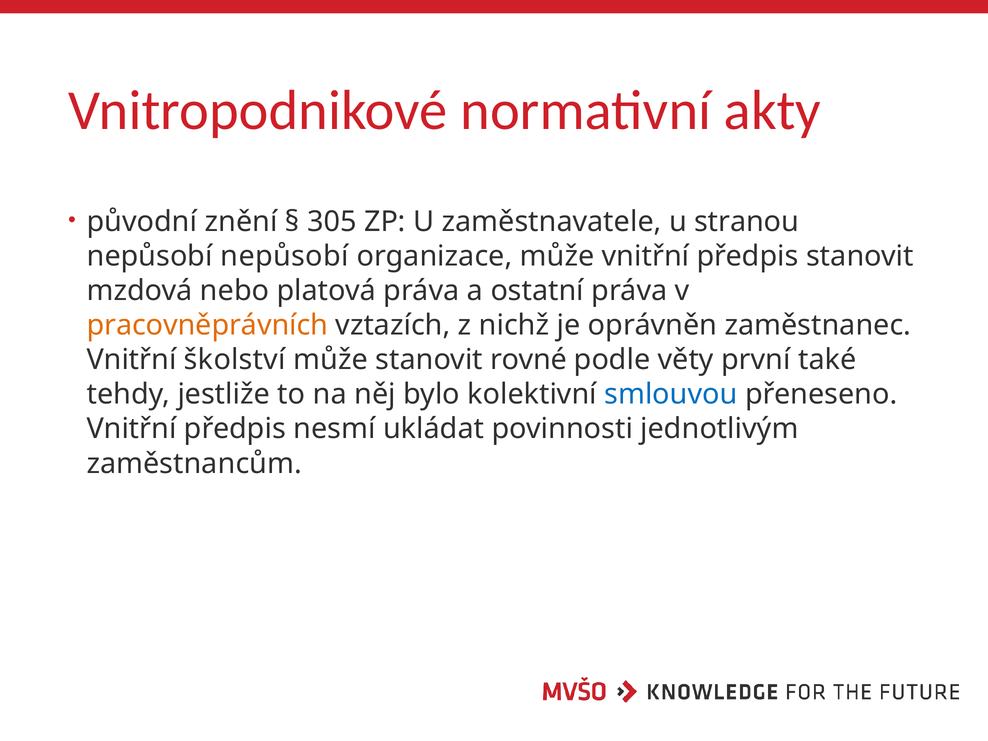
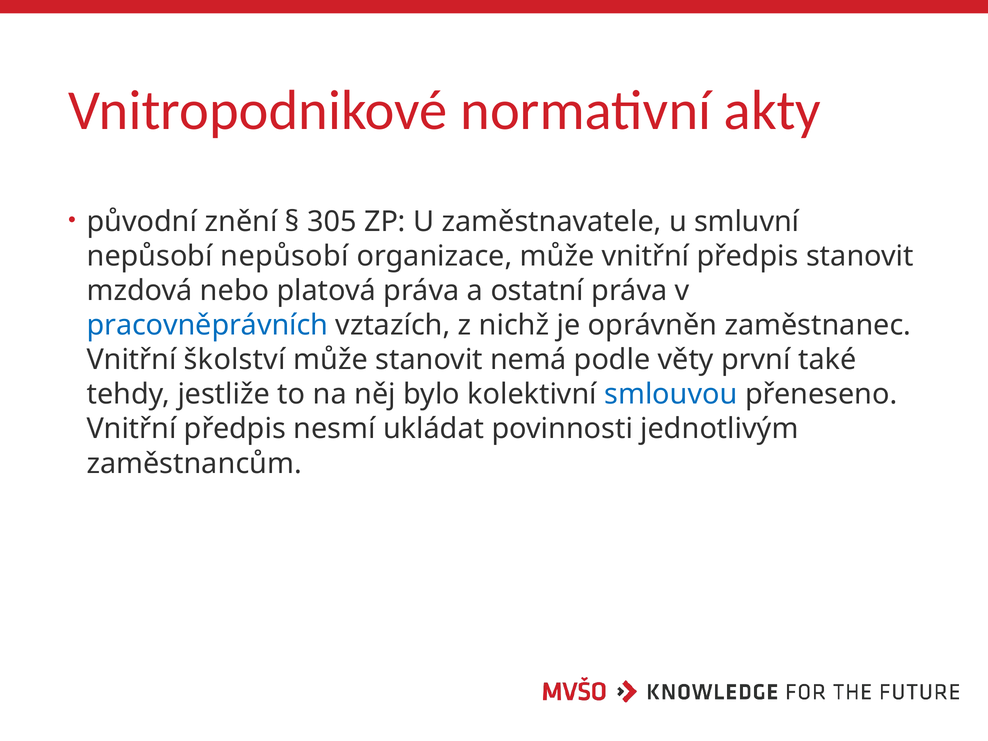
stranou: stranou -> smluvní (747, 222)
pracovněprávních colour: orange -> blue (207, 325)
rovné: rovné -> nemá (528, 360)
